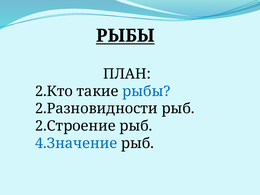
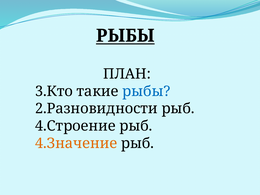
2.Кто: 2.Кто -> 3.Кто (54, 91)
2.Строение: 2.Строение -> 4.Строение (75, 126)
4.Значение colour: blue -> orange (76, 143)
